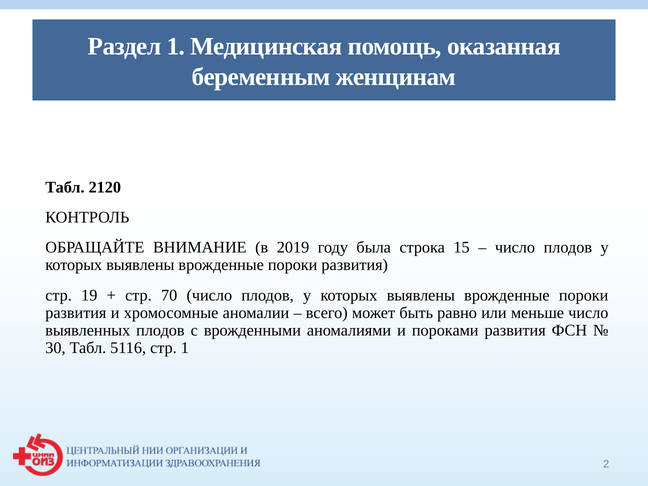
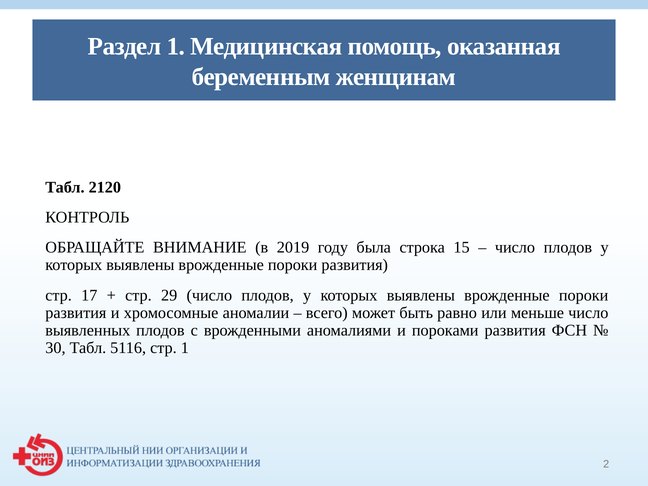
19: 19 -> 17 (89, 295)
70: 70 -> 29 (169, 295)
